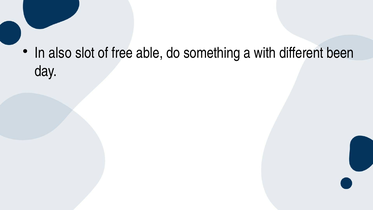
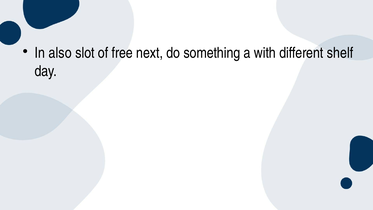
able: able -> next (150, 53)
been: been -> shelf (340, 53)
